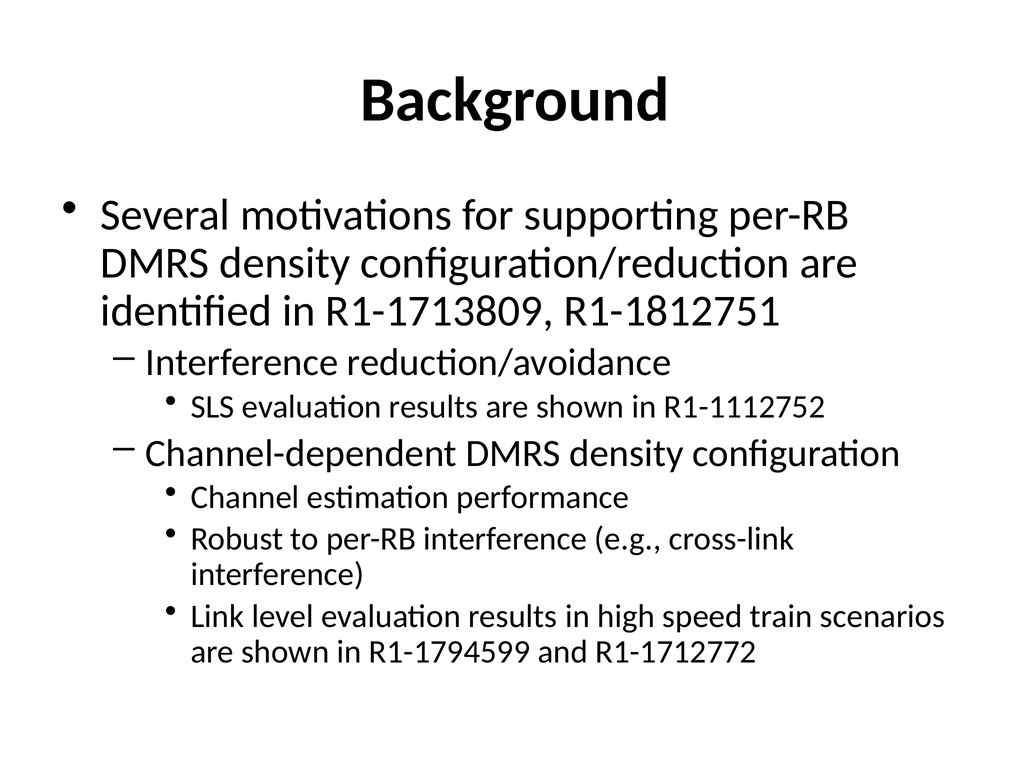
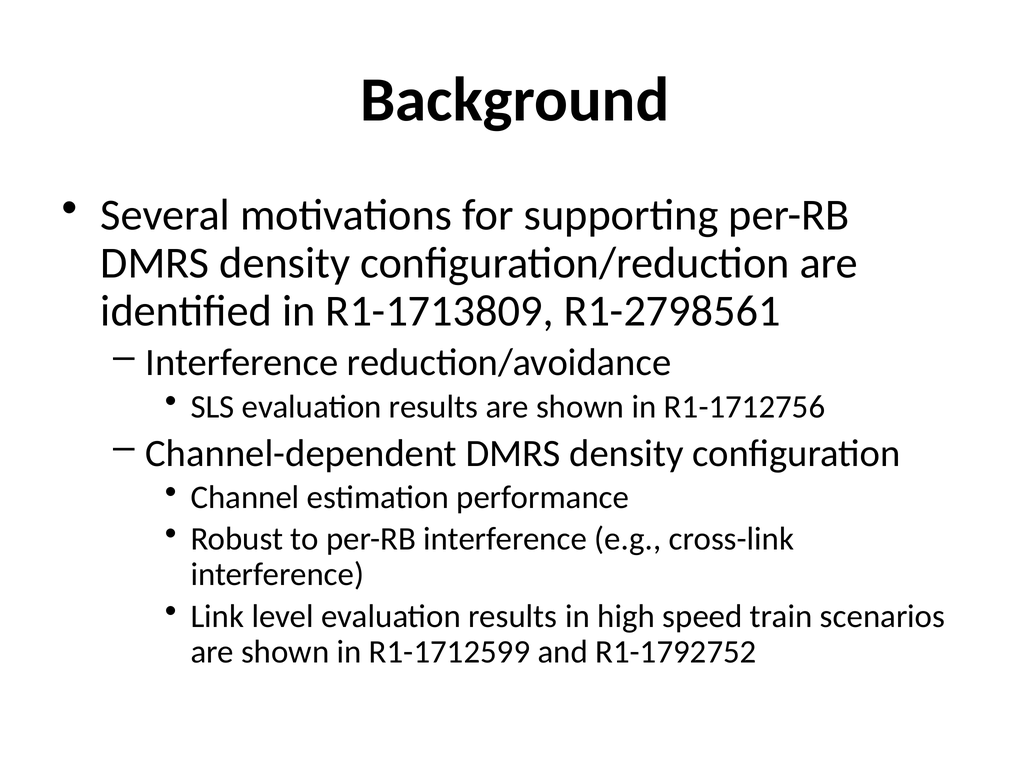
R1-1812751: R1-1812751 -> R1-2798561 (672, 311)
R1-1112752: R1-1112752 -> R1-1712756 (745, 406)
R1-1794599: R1-1794599 -> R1-1712599 (450, 651)
R1-1712772: R1-1712772 -> R1-1792752 (676, 651)
